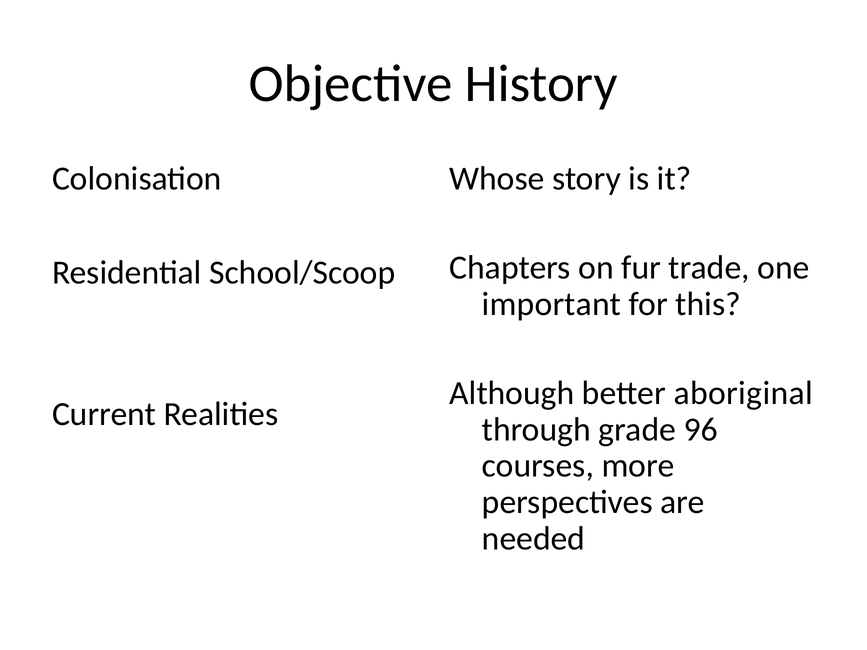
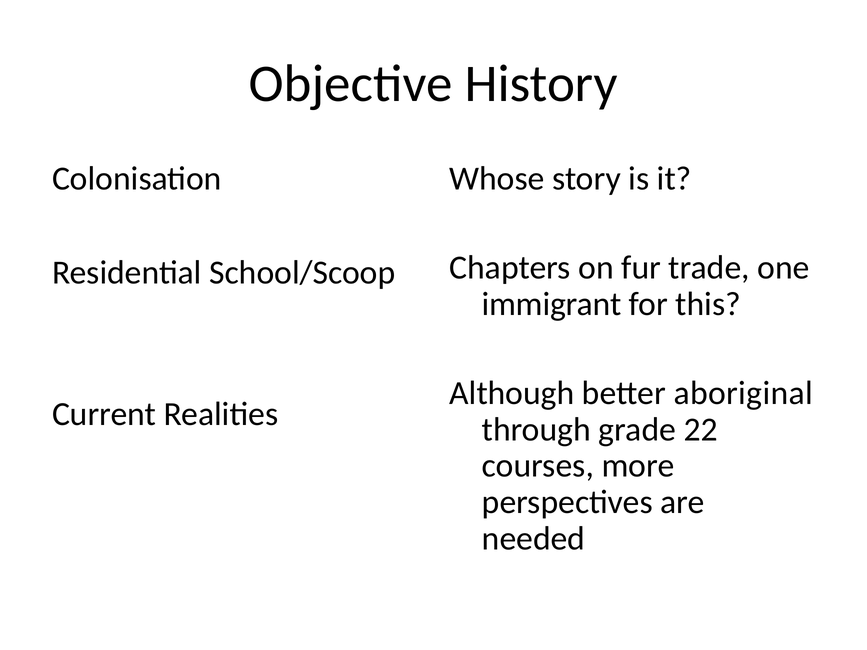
important: important -> immigrant (552, 304)
96: 96 -> 22 (701, 430)
